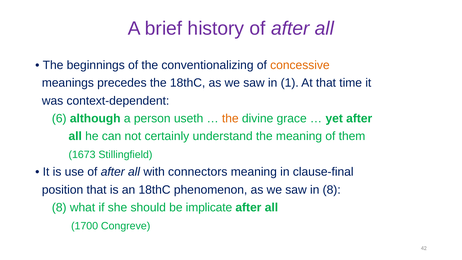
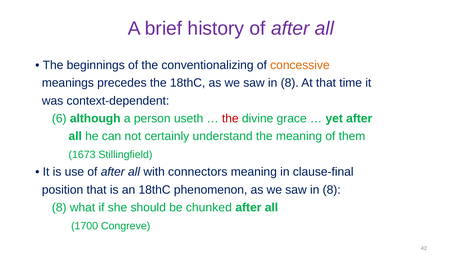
1: 1 -> 8 (290, 83)
the colour: orange -> red (230, 118)
implicate: implicate -> chunked (209, 207)
